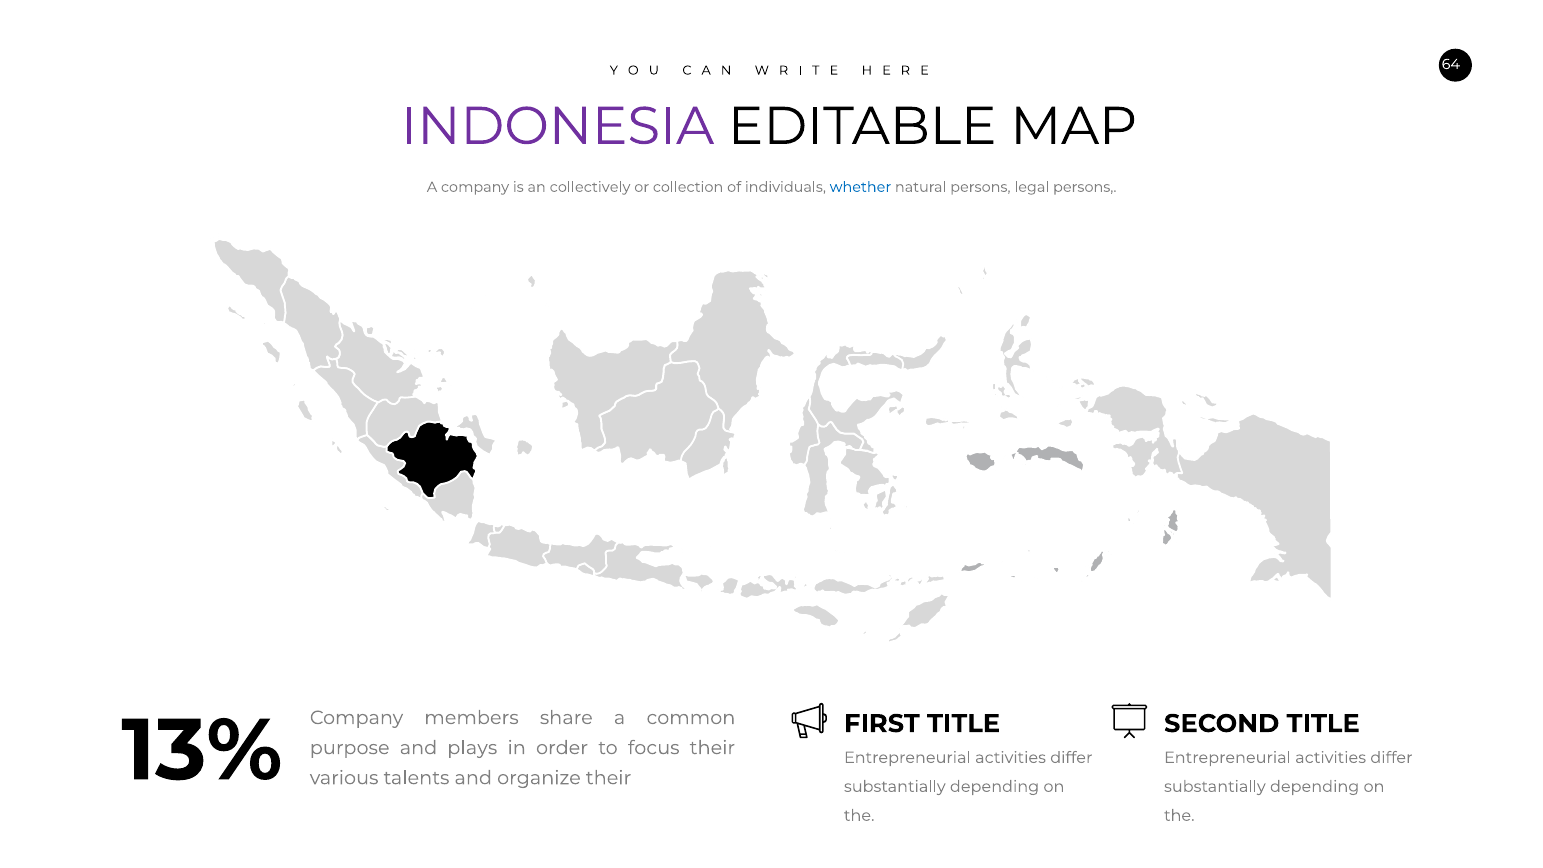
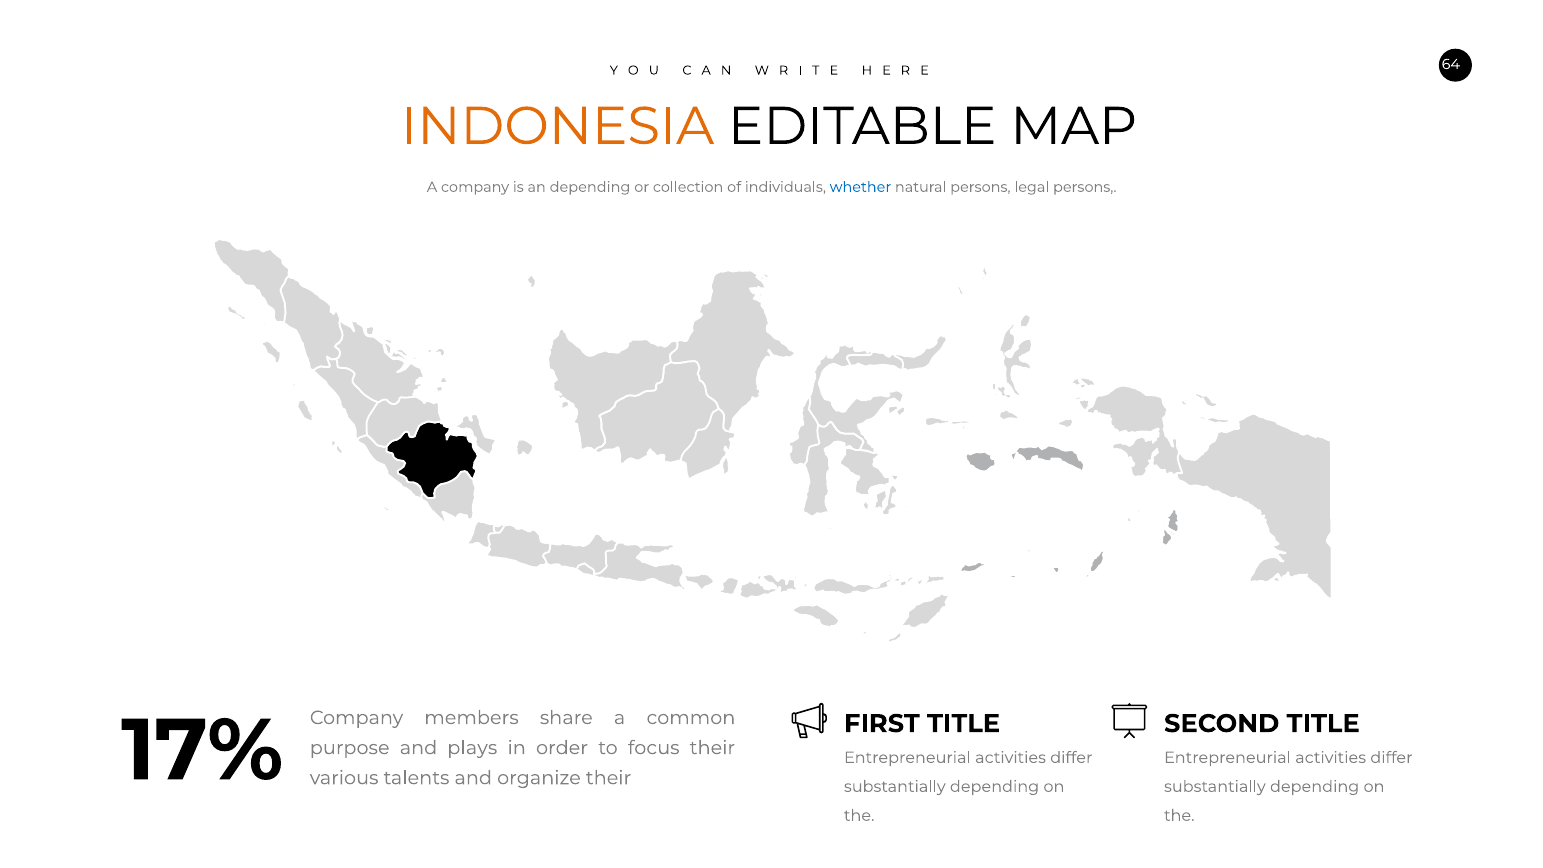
INDONESIA colour: purple -> orange (558, 126)
an collectively: collectively -> depending (590, 187)
13%: 13% -> 17% (202, 751)
